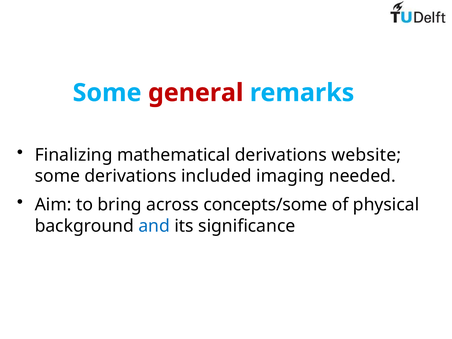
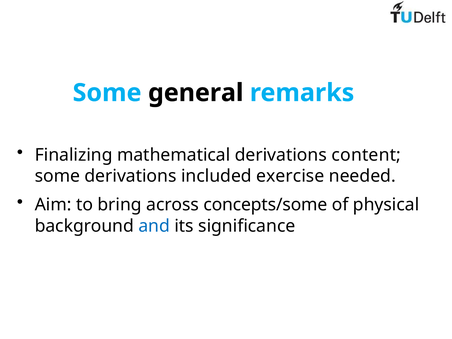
general colour: red -> black (196, 93)
website: website -> content (366, 155)
imaging: imaging -> exercise (290, 176)
